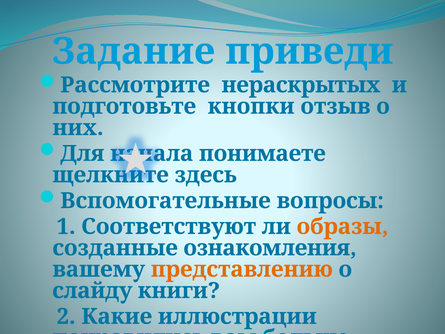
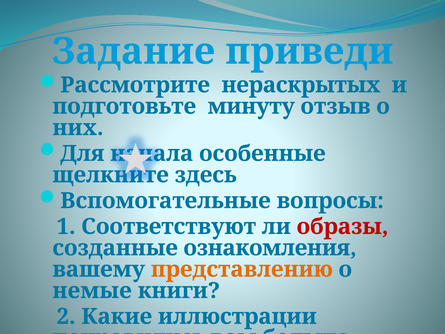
кнопки: кнопки -> минуту (251, 106)
понимаете: понимаете -> особенные (262, 153)
образы colour: orange -> red (342, 226)
слайду: слайду -> немые (92, 290)
